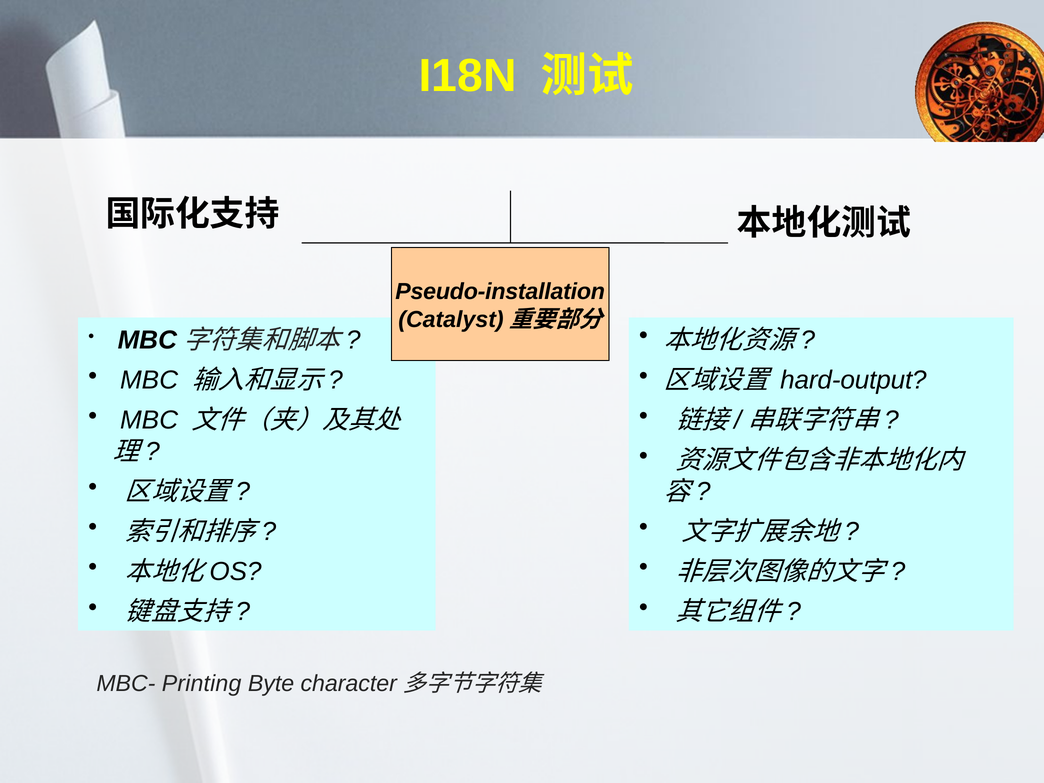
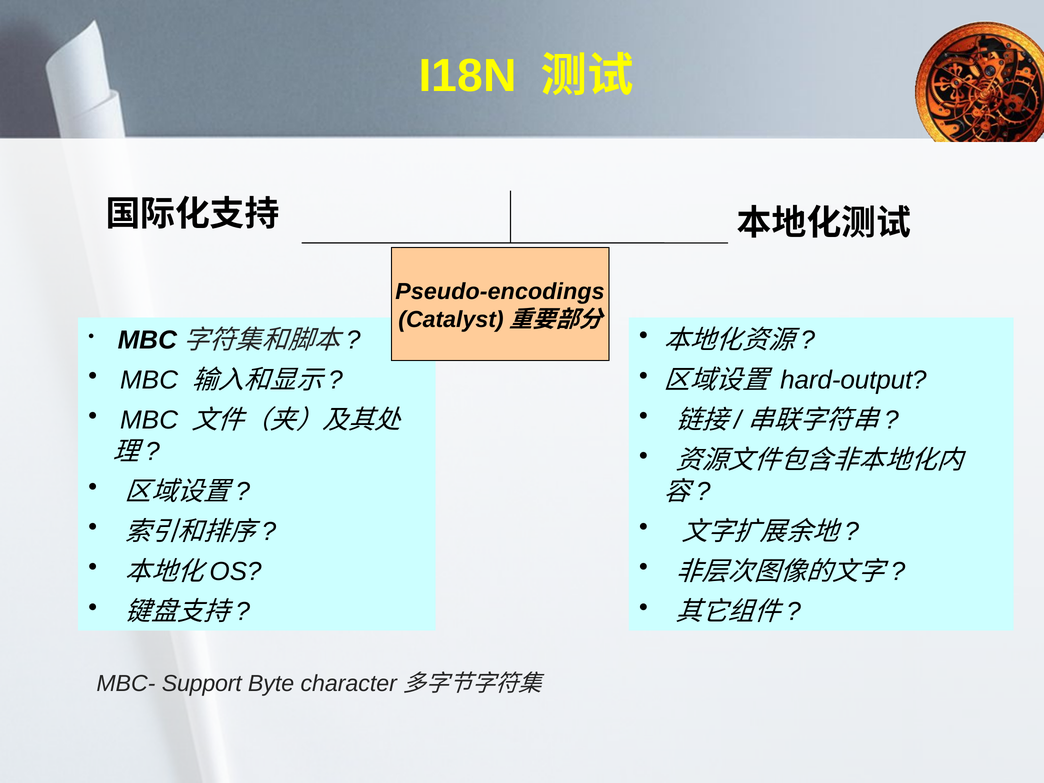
Pseudo-installation: Pseudo-installation -> Pseudo-encodings (500, 292)
Printing: Printing -> Support (202, 683)
